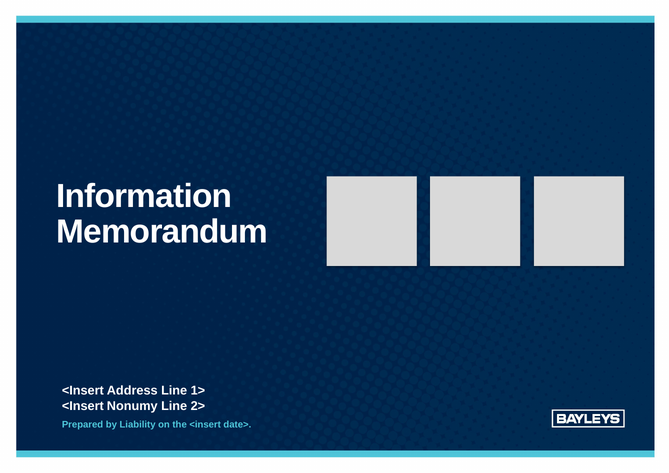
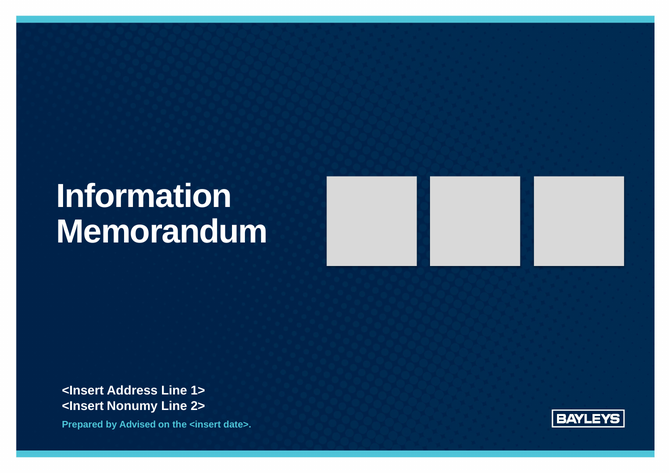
Liability: Liability -> Advised (138, 425)
